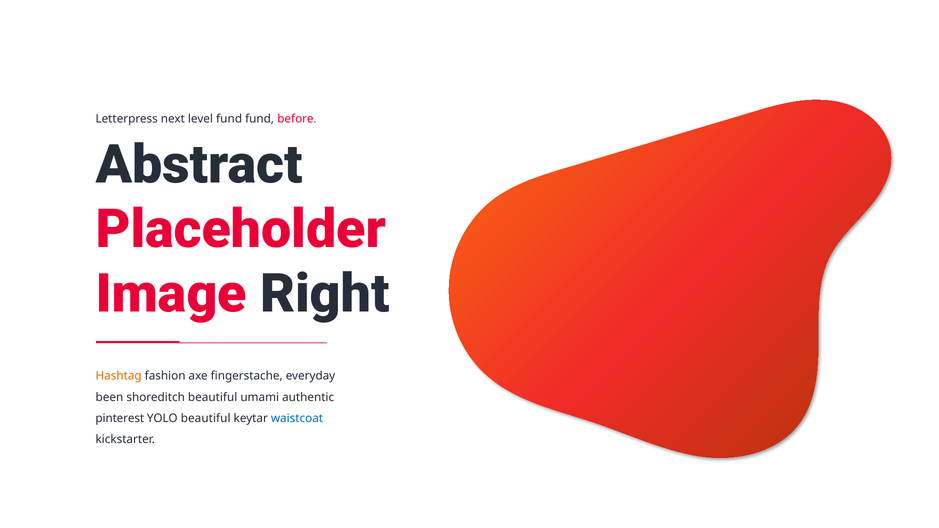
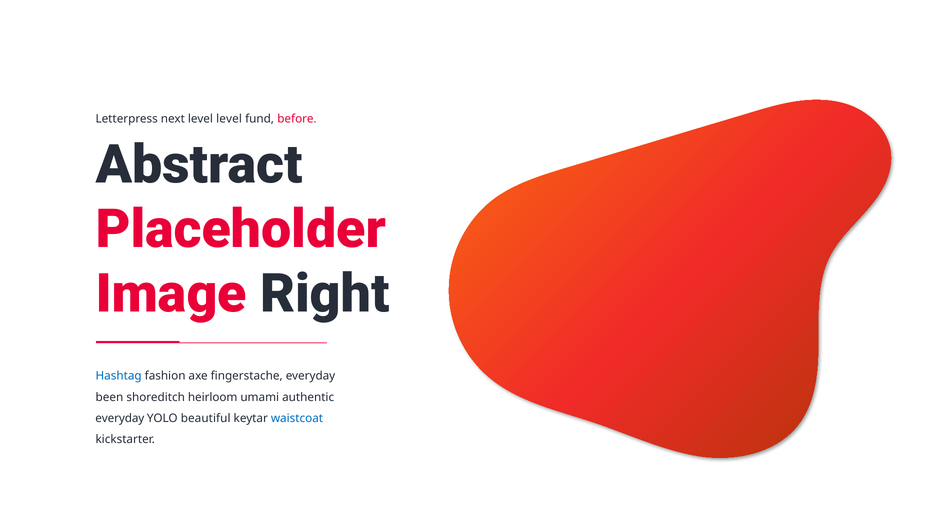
level fund: fund -> level (229, 119)
Hashtag colour: orange -> blue (119, 376)
shoreditch beautiful: beautiful -> heirloom (213, 397)
pinterest: pinterest -> everyday (120, 418)
